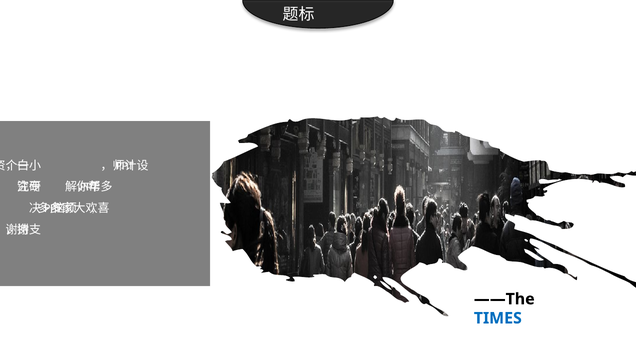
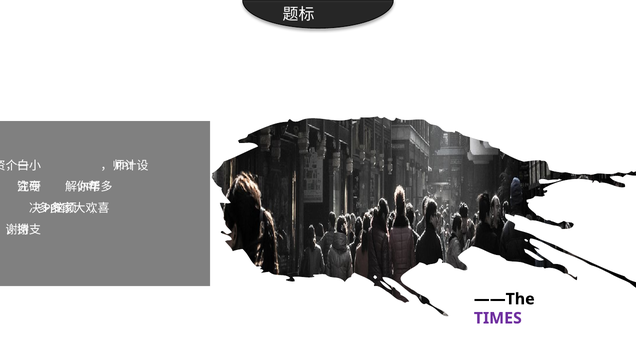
TIMES colour: blue -> purple (498, 318)
